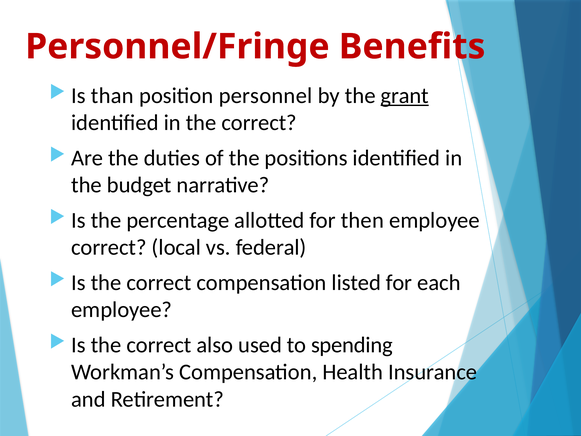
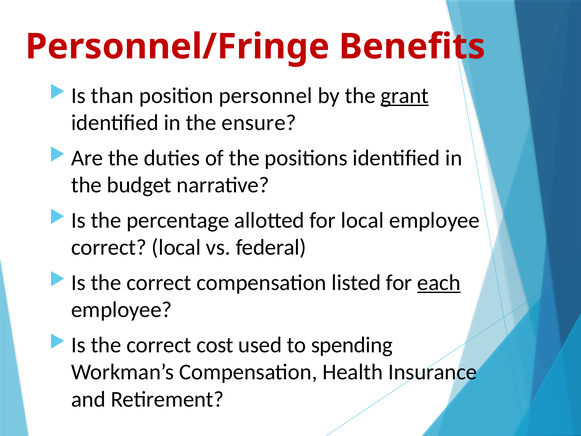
in the correct: correct -> ensure (259, 123)
for then: then -> local (362, 220)
each underline: none -> present (439, 283)
also: also -> cost (215, 345)
